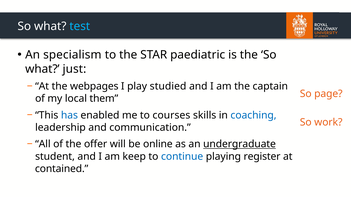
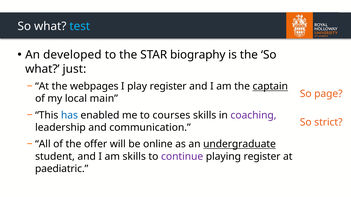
specialism: specialism -> developed (72, 55)
paediatric: paediatric -> biography (198, 55)
play studied: studied -> register (168, 86)
captain underline: none -> present (270, 86)
them: them -> main (104, 99)
coaching colour: blue -> purple (253, 115)
work: work -> strict (328, 123)
am keep: keep -> skills (134, 157)
continue colour: blue -> purple (182, 157)
contained: contained -> paediatric (62, 169)
